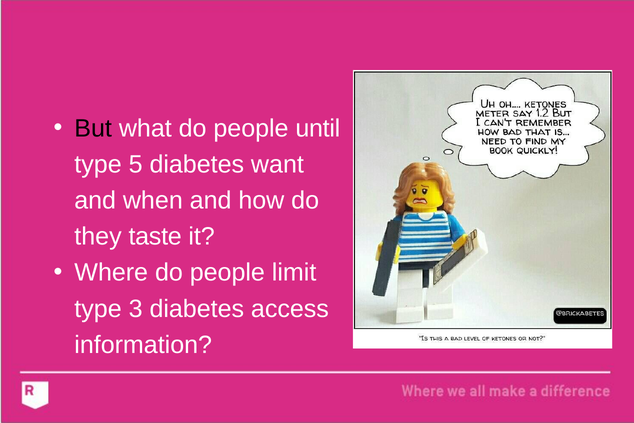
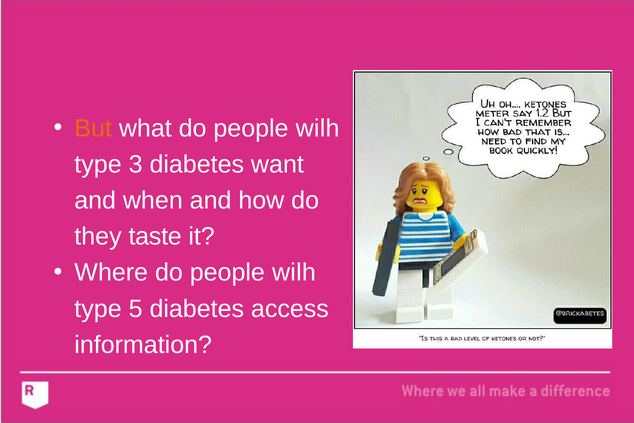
But colour: black -> orange (93, 128)
what do people until: until -> wilh (318, 128)
5: 5 -> 3 (136, 164)
Where do people limit: limit -> wilh (294, 272)
3: 3 -> 5 (136, 309)
